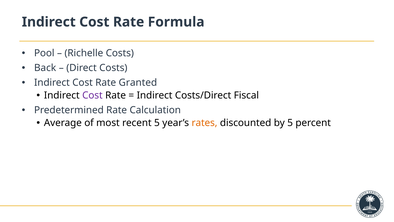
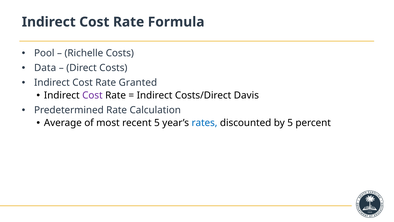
Back: Back -> Data (45, 68)
Fiscal: Fiscal -> Davis (246, 95)
rates colour: orange -> blue (205, 123)
